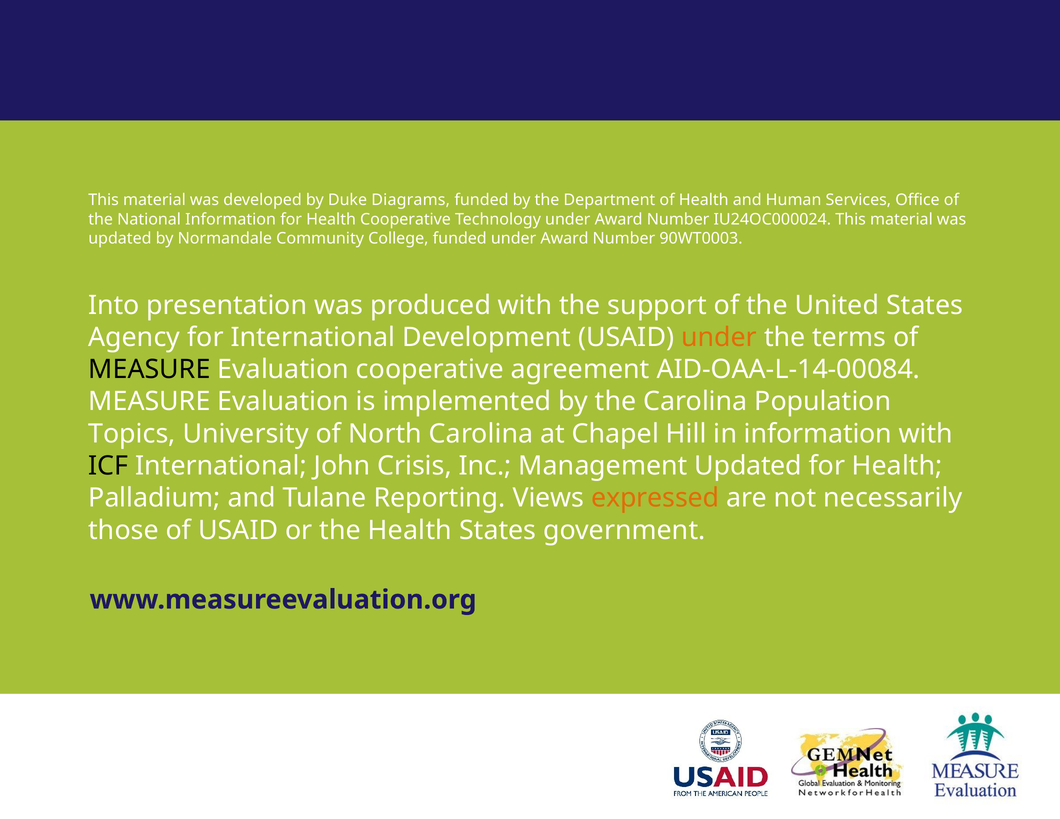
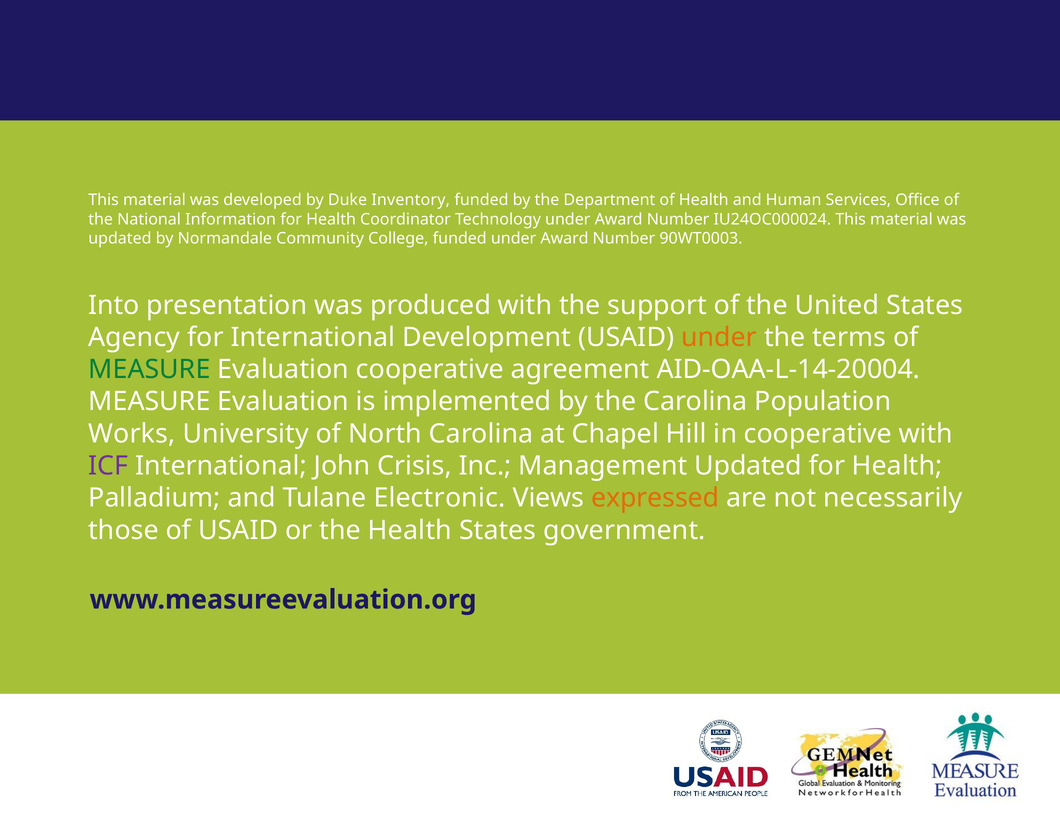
Diagrams: Diagrams -> Inventory (411, 200)
Health Cooperative: Cooperative -> Coordinator (405, 219)
MEASURE colour: black -> green (149, 370)
AID-OAA-L-14-00084: AID-OAA-L-14-00084 -> AID-OAA-L-14-20004 (788, 370)
Topics: Topics -> Works (132, 434)
in information: information -> cooperative (818, 434)
ICF colour: black -> purple (108, 466)
Reporting: Reporting -> Electronic (439, 498)
